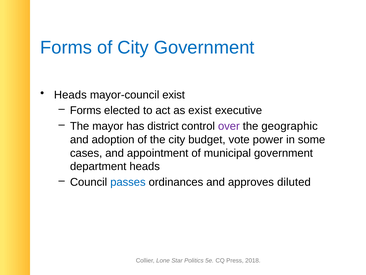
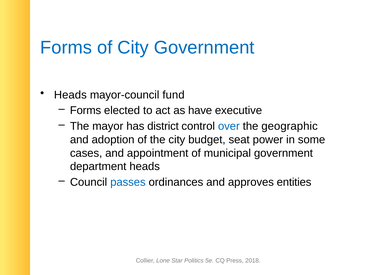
mayor-council exist: exist -> fund (173, 95)
as exist: exist -> have (200, 110)
over colour: purple -> blue (229, 126)
vote: vote -> seat (239, 139)
diluted: diluted -> entities (294, 182)
